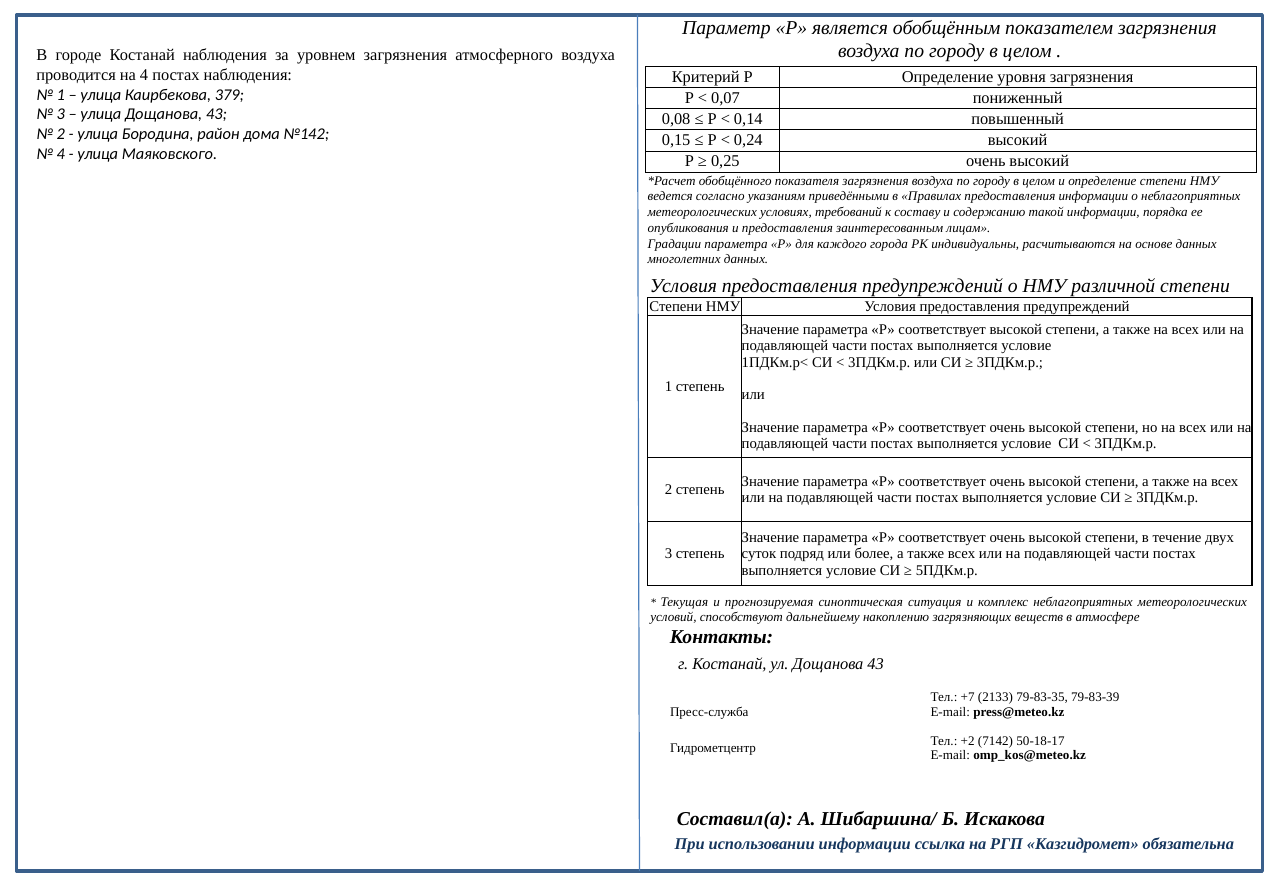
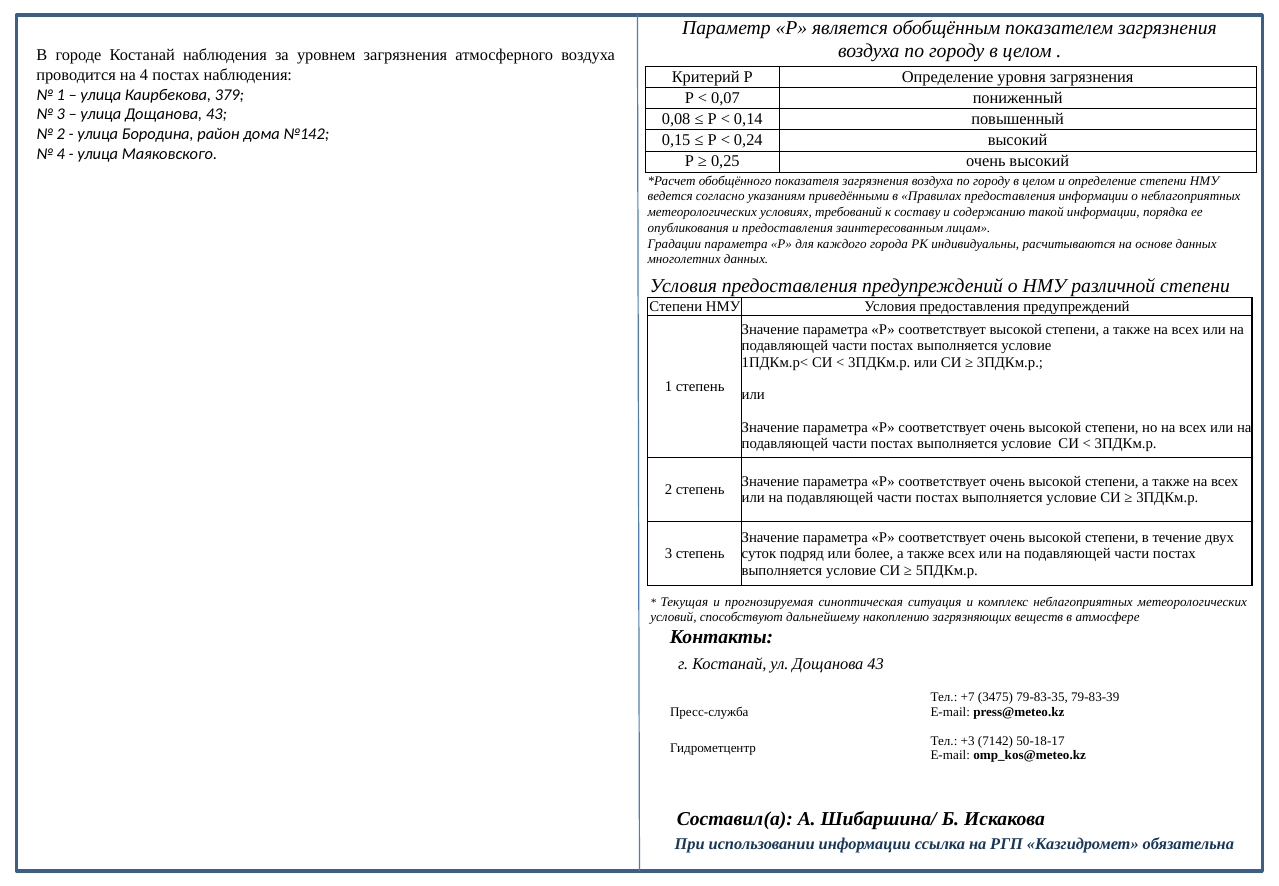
2133: 2133 -> 3475 (995, 697)
+2: +2 -> +3 (968, 740)
